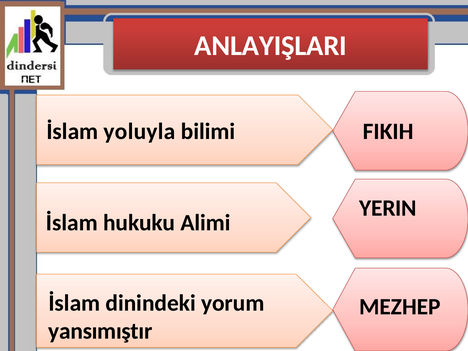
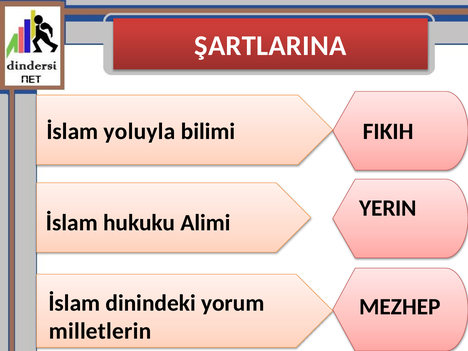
ANLAYIŞLARI: ANLAYIŞLARI -> ŞARTLARINA (270, 46)
yansımıştır: yansımıştır -> milletlerin (100, 331)
